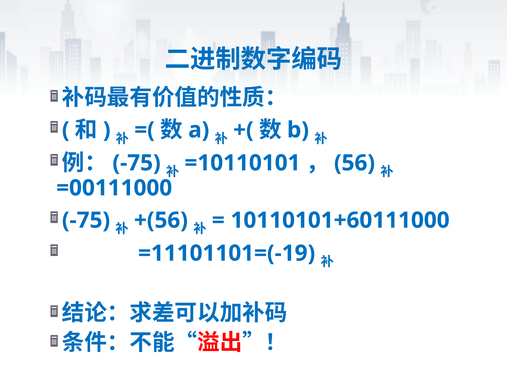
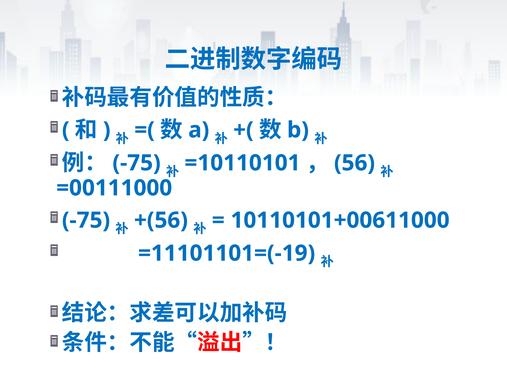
10110101+60111000: 10110101+60111000 -> 10110101+00611000 (340, 220)
